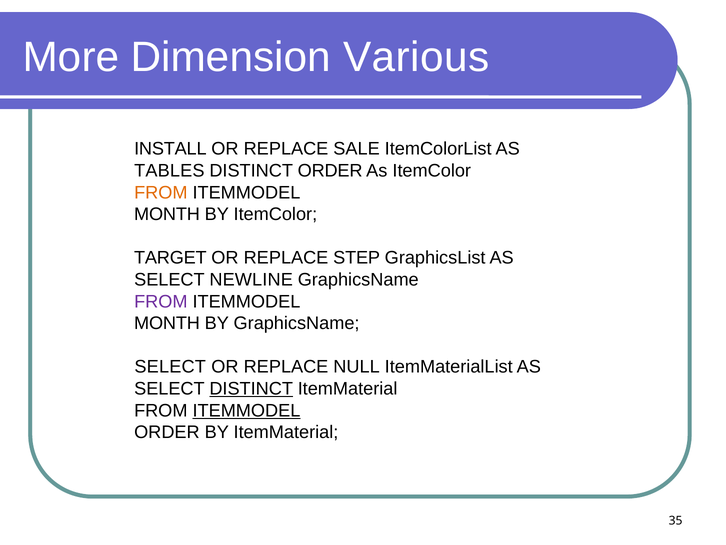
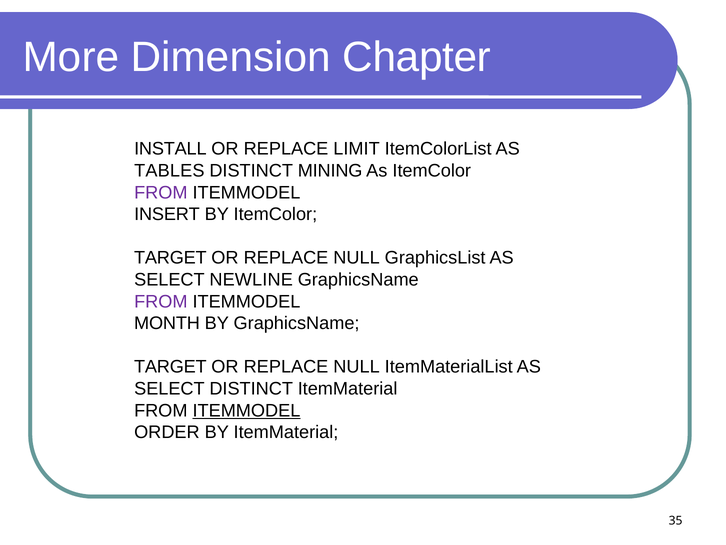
Various: Various -> Chapter (417, 57)
SALE: SALE -> LIMIT (357, 149)
DISTINCT ORDER: ORDER -> MINING (330, 171)
FROM colour: orange -> purple (161, 192)
MONTH: MONTH -> INSERT (167, 214)
STEP: STEP -> NULL (357, 258)
SELECT: SELECT -> TARGET (170, 367)
DISTINCT underline: present -> none (251, 388)
